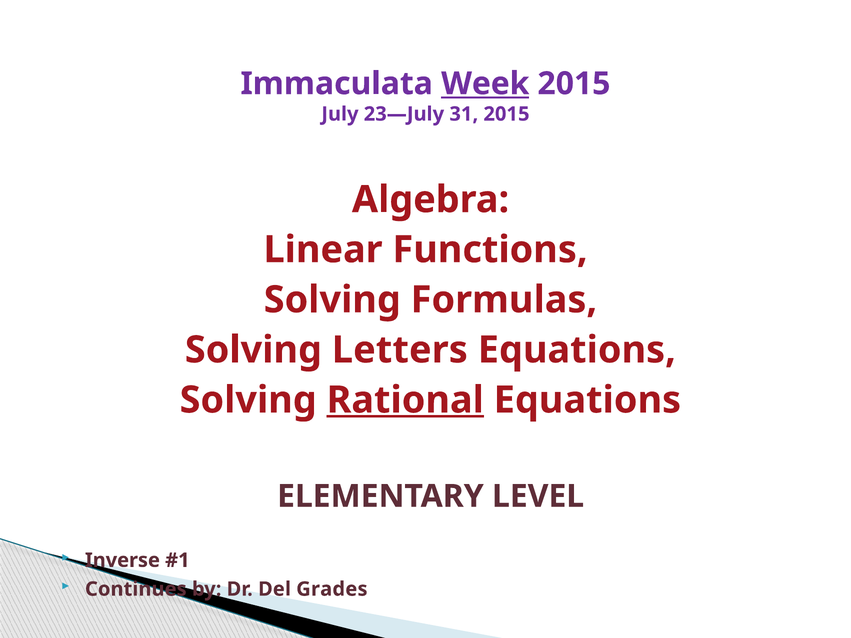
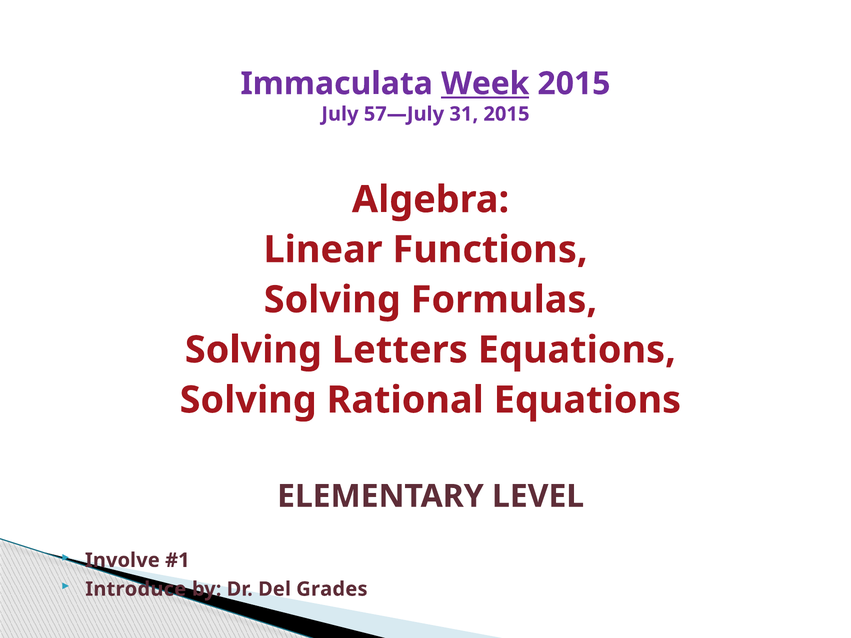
23—July: 23—July -> 57—July (404, 114)
Rational underline: present -> none (405, 400)
Inverse: Inverse -> Involve (122, 560)
Continues: Continues -> Introduce (136, 589)
